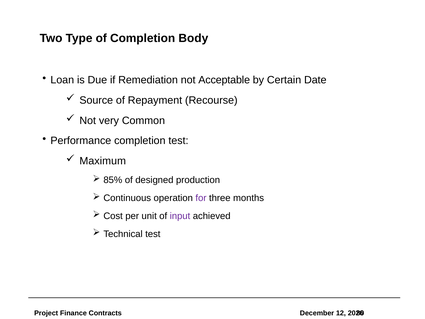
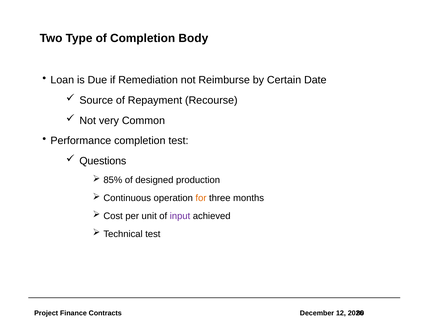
Acceptable: Acceptable -> Reimburse (224, 80)
Maximum: Maximum -> Questions (103, 161)
for colour: purple -> orange (201, 198)
